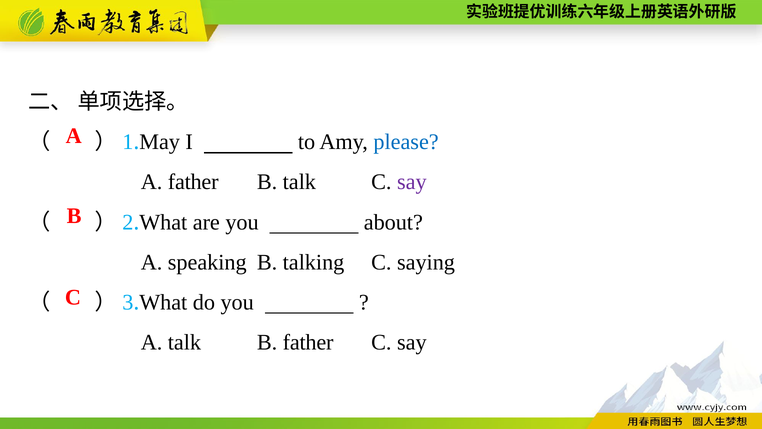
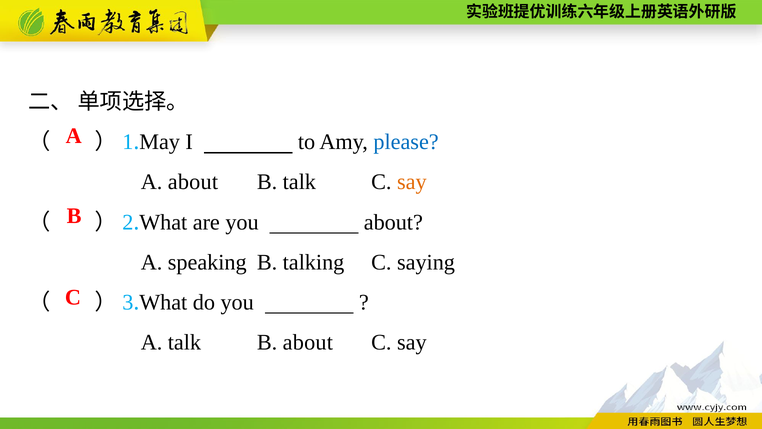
A father: father -> about (193, 182)
say colour: purple -> orange (412, 182)
B father: father -> about (308, 342)
